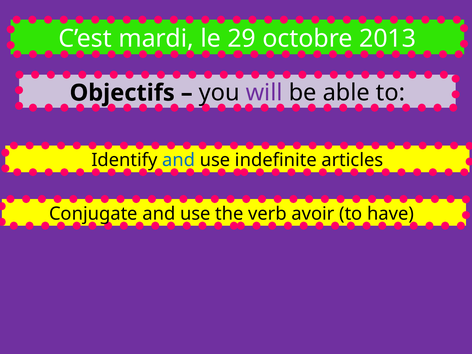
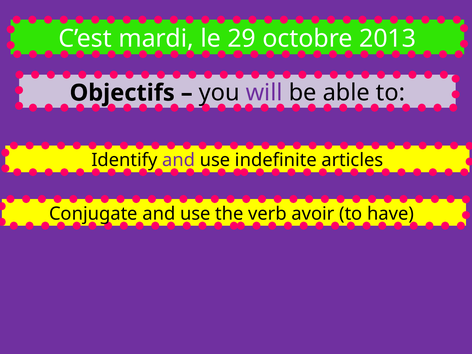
and colour: blue -> purple (179, 160)
